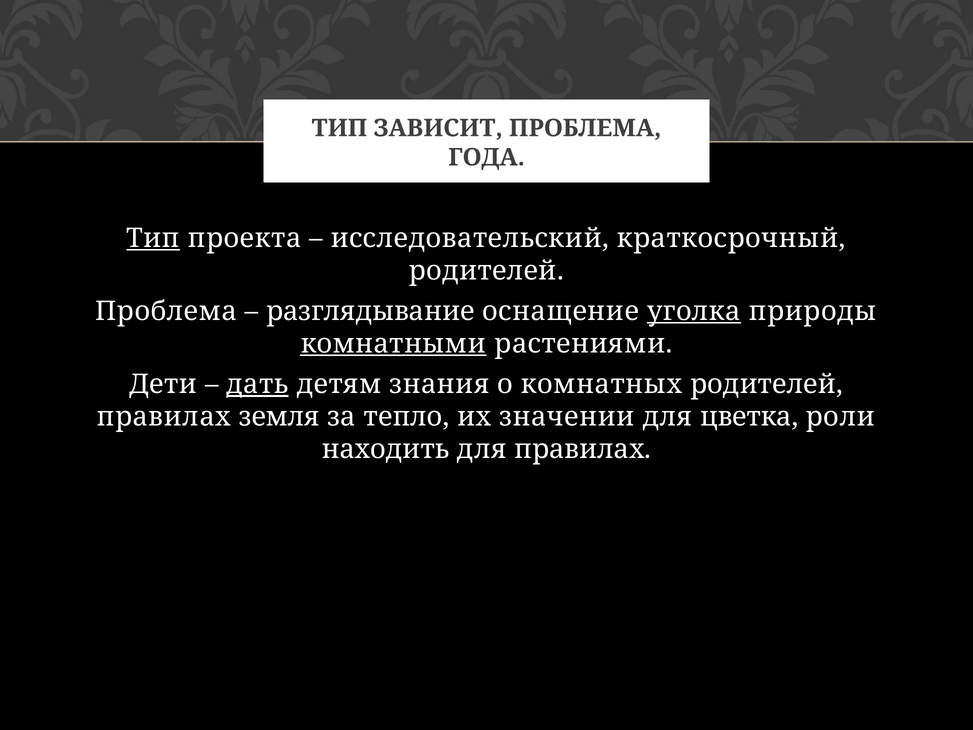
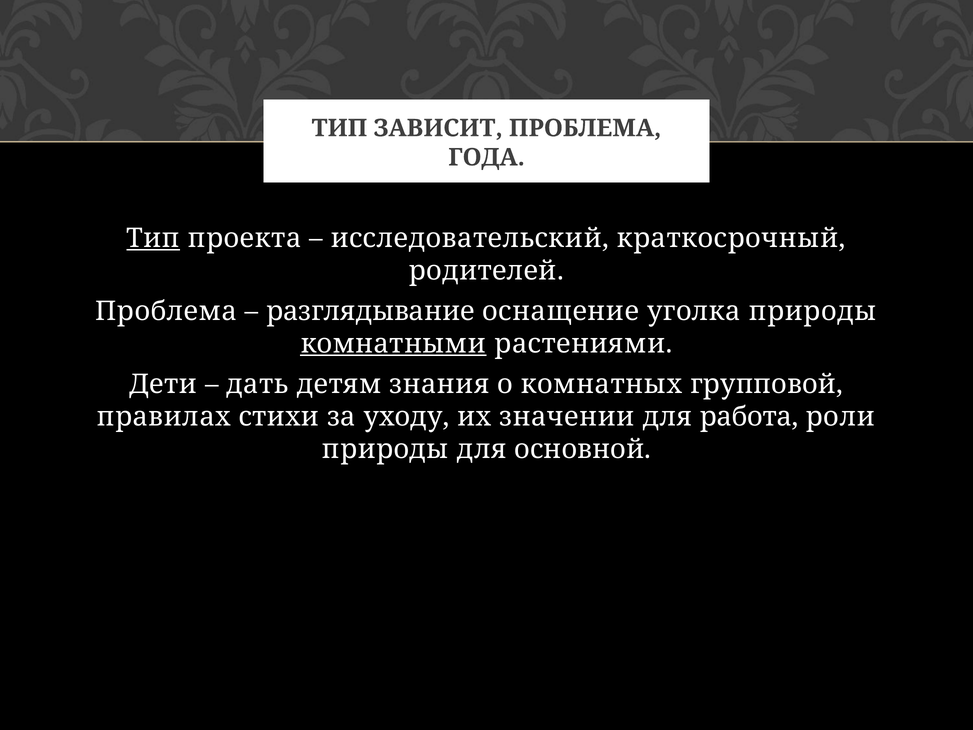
уголка underline: present -> none (694, 311)
дать underline: present -> none (257, 384)
комнатных родителей: родителей -> групповой (766, 384)
земля: земля -> стихи (279, 417)
тепло: тепло -> уходу (407, 417)
цветка: цветка -> работа (749, 417)
находить: находить -> природы (385, 449)
для правилах: правилах -> основной (583, 449)
